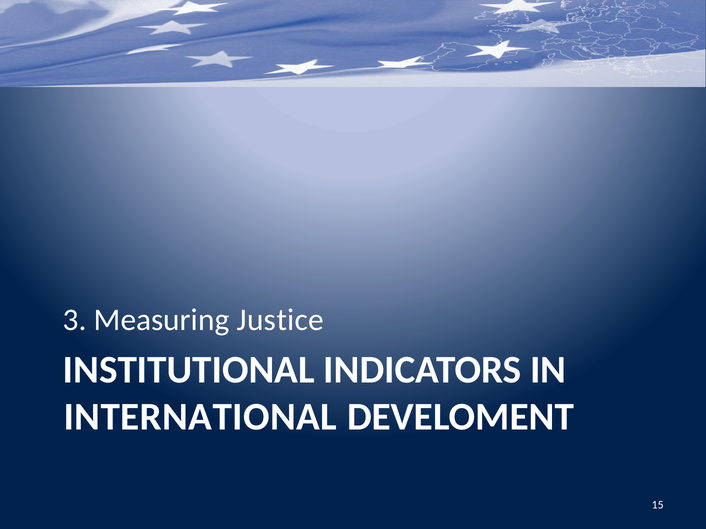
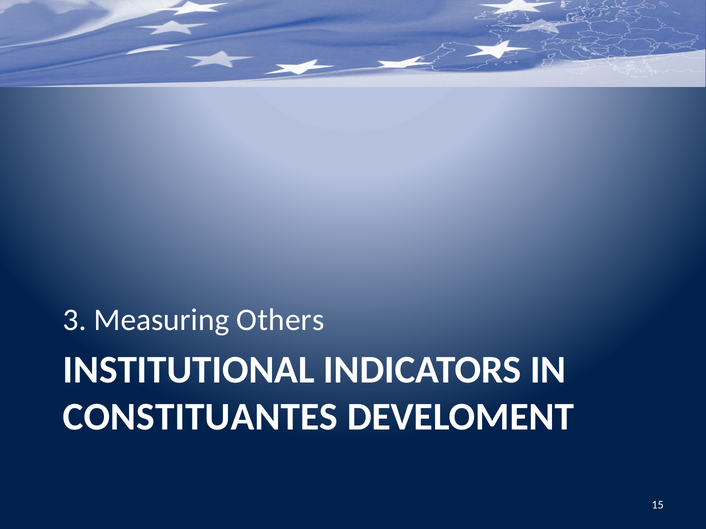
Justice: Justice -> Others (280, 320)
INTERNATIONAL: INTERNATIONAL -> CONSTITUANTES (200, 417)
